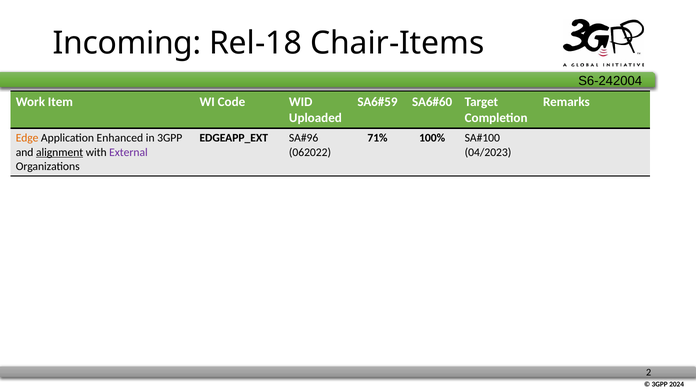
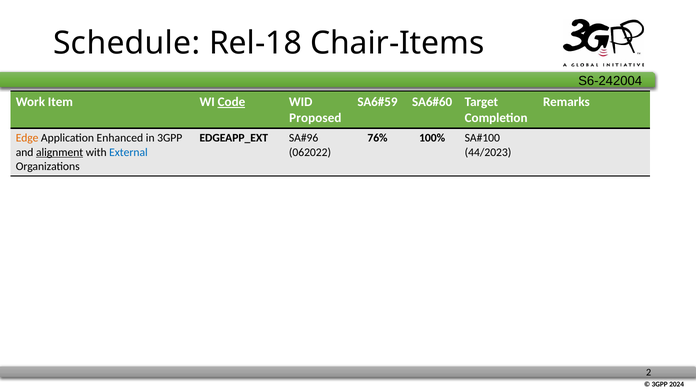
Incoming: Incoming -> Schedule (127, 43)
Code underline: none -> present (231, 102)
Uploaded: Uploaded -> Proposed (315, 118)
71%: 71% -> 76% (377, 138)
External colour: purple -> blue (128, 152)
04/2023: 04/2023 -> 44/2023 (488, 152)
